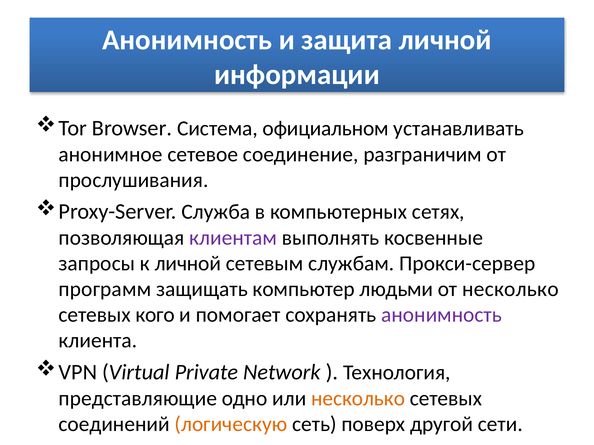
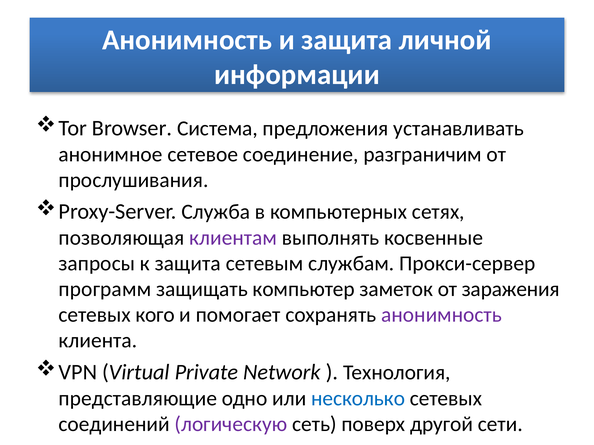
официальном: официальном -> предложения (326, 129)
к личной: личной -> защита (188, 264)
людьми: людьми -> заметок (396, 290)
от несколько: несколько -> заражения (511, 290)
несколько colour: orange -> blue (358, 399)
логическую colour: orange -> purple (231, 424)
